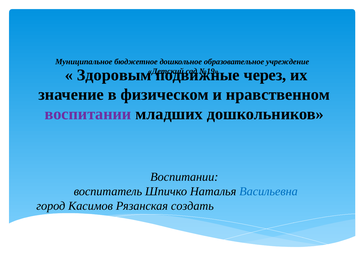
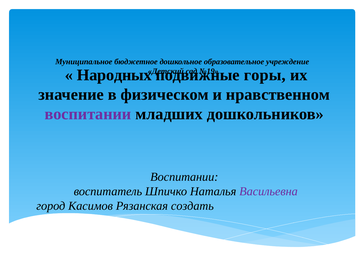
Здоровым: Здоровым -> Народных (114, 75)
через: через -> горы (265, 75)
Васильевна colour: blue -> purple (269, 191)
